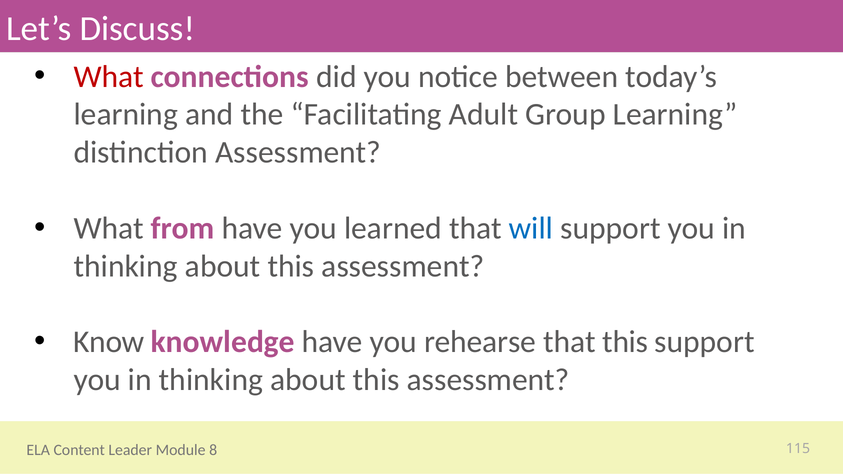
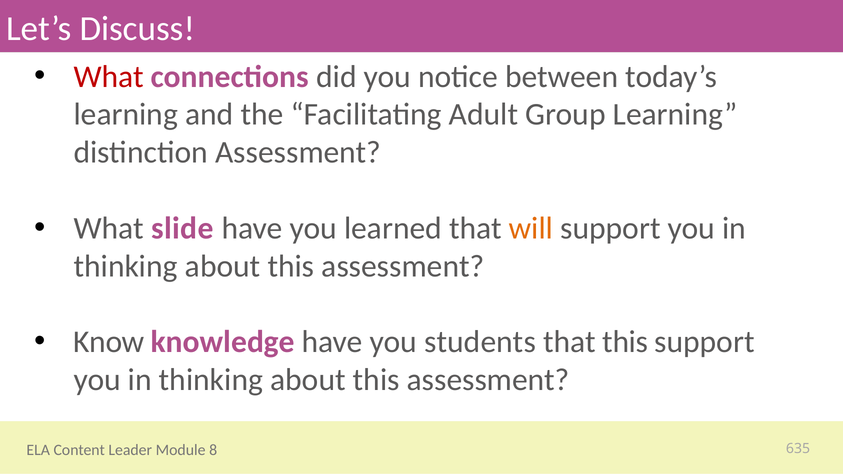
from: from -> slide (182, 228)
will colour: blue -> orange (531, 228)
rehearse: rehearse -> students (480, 342)
115: 115 -> 635 (798, 449)
